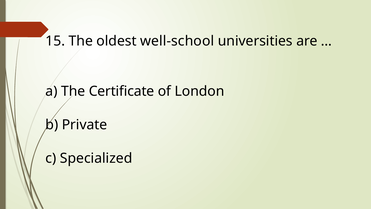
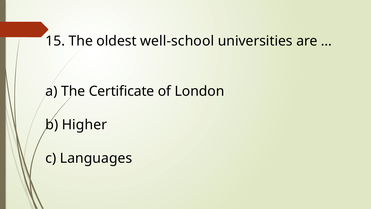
Private: Private -> Higher (84, 125)
Specialized: Specialized -> Languages (96, 158)
